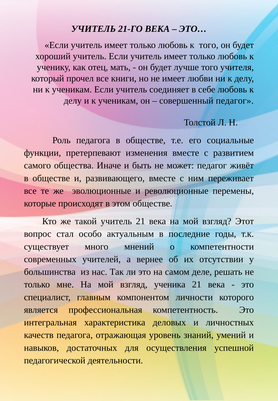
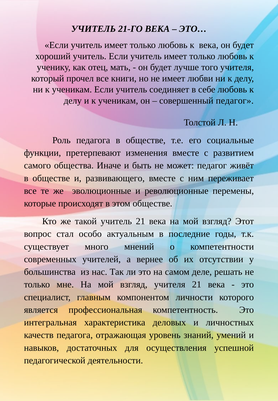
к того: того -> века (209, 45)
взгляд ученика: ученика -> учителя (170, 285)
